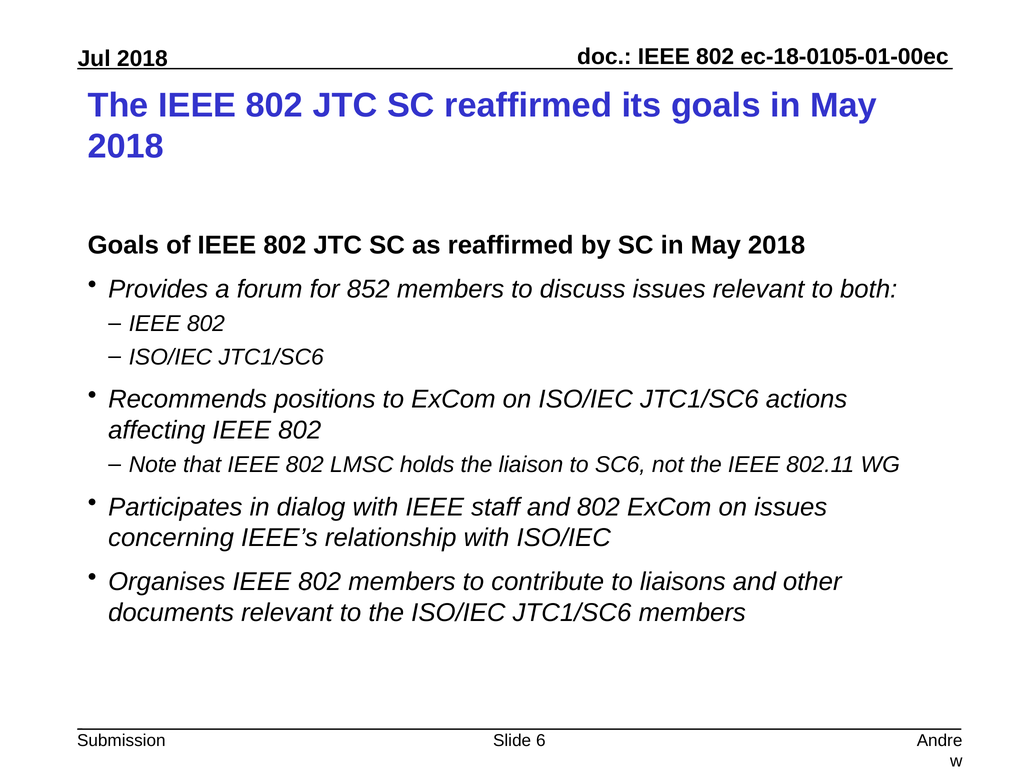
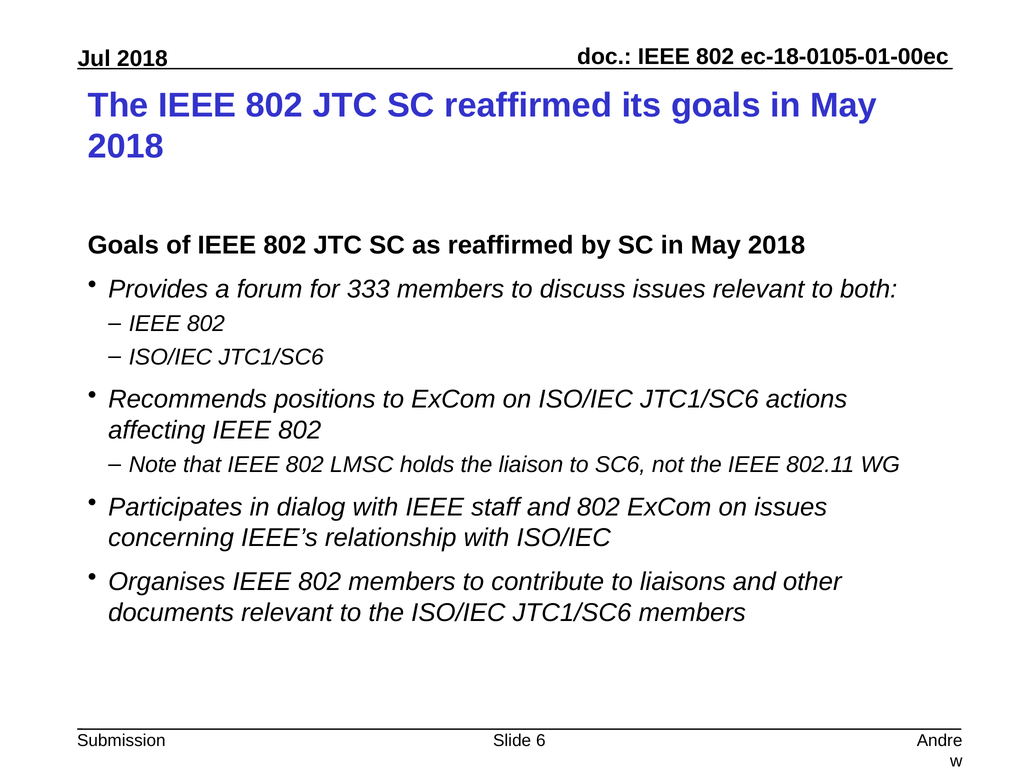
852: 852 -> 333 (368, 289)
